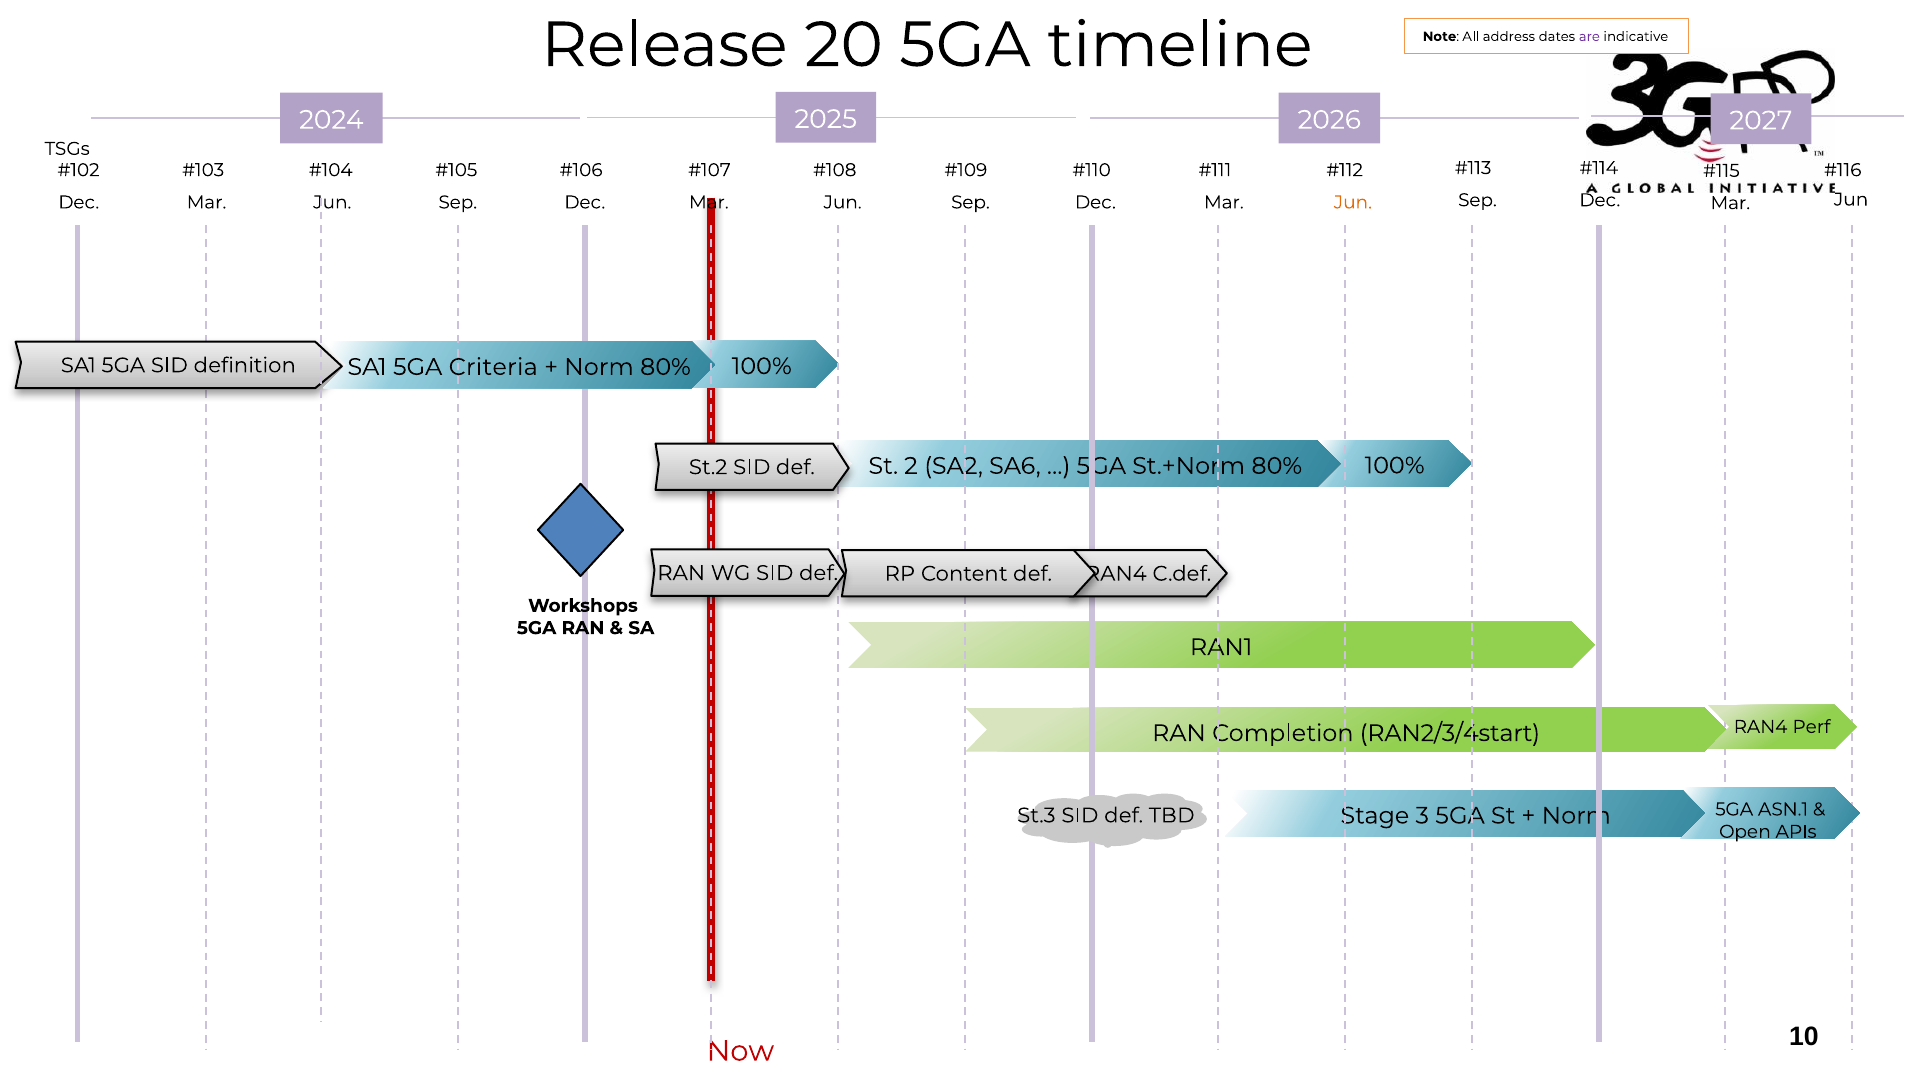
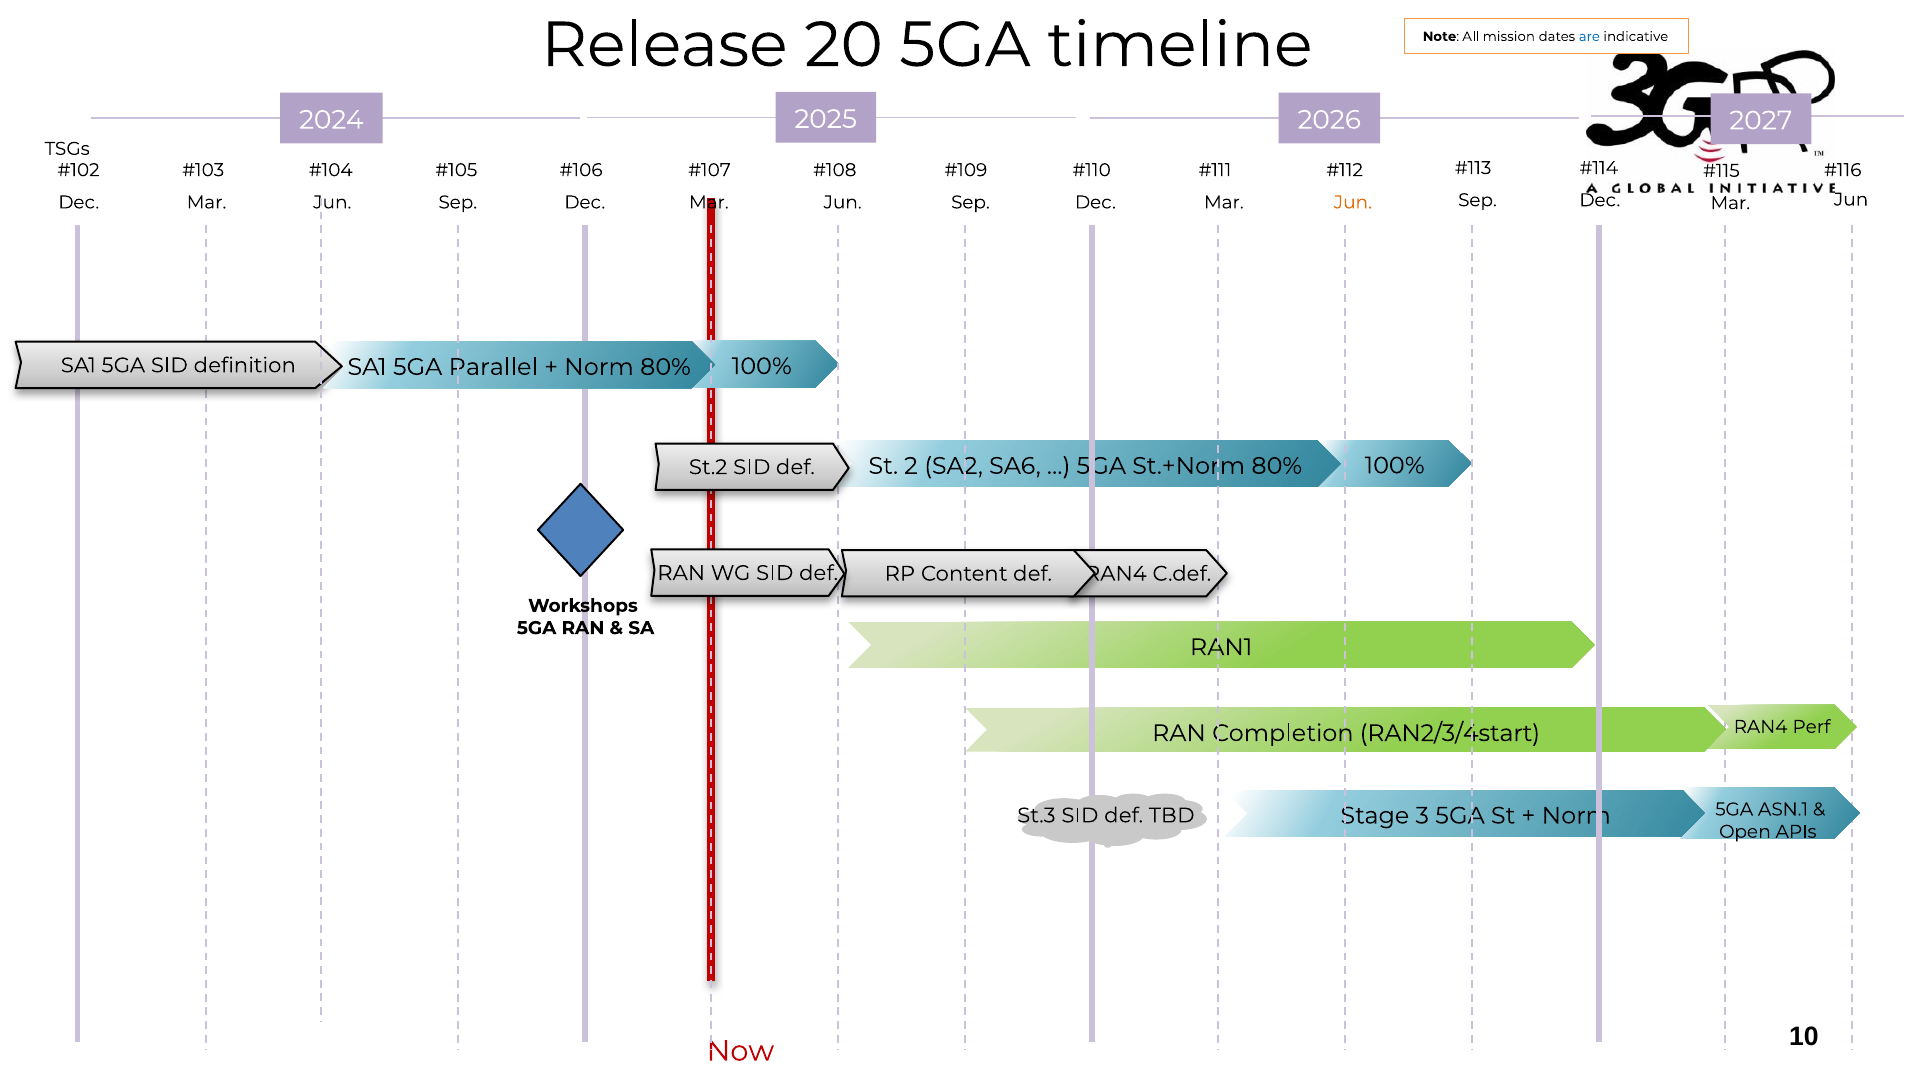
address: address -> mission (1509, 37)
are colour: purple -> blue (1589, 37)
Criteria: Criteria -> Parallel (493, 367)
